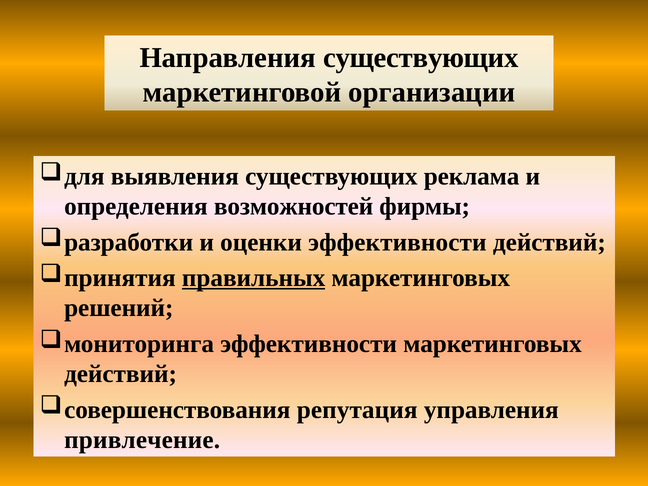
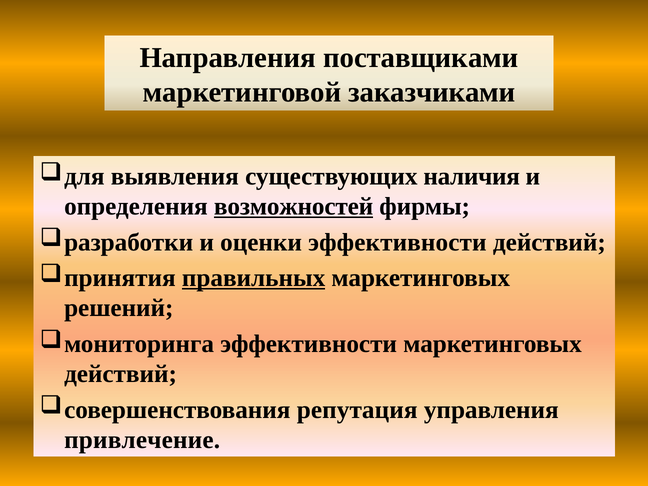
Направления существующих: существующих -> поставщиками (421, 58)
организации: организации -> заказчиками (432, 92)
реклама: реклама -> наличия (472, 176)
возможностей underline: none -> present (294, 207)
